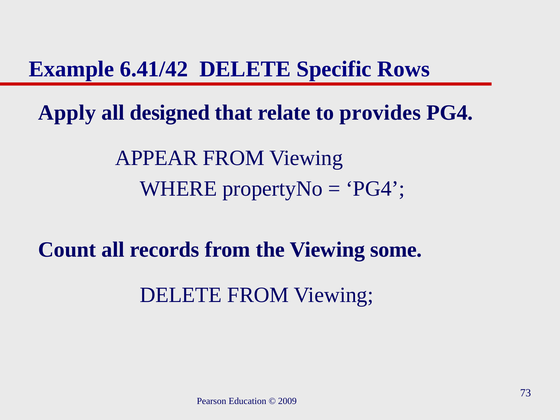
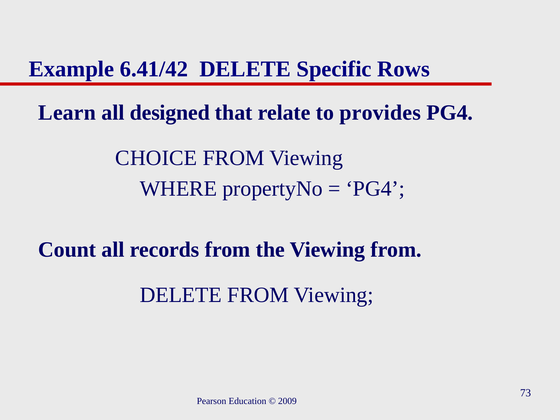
Apply: Apply -> Learn (67, 113)
APPEAR: APPEAR -> CHOICE (156, 158)
Viewing some: some -> from (396, 250)
